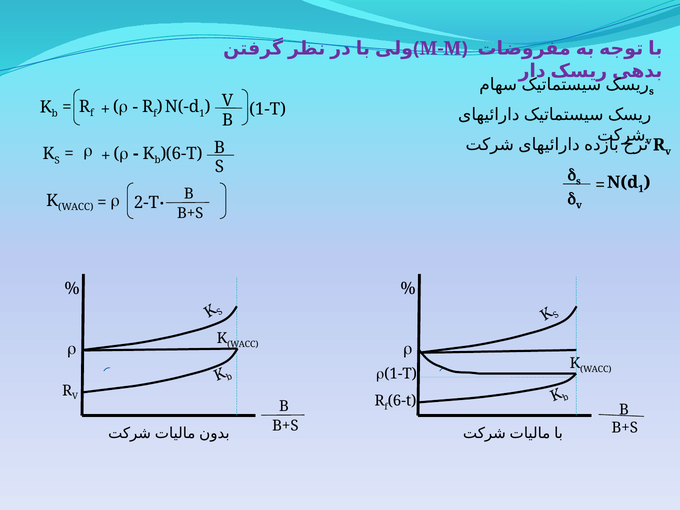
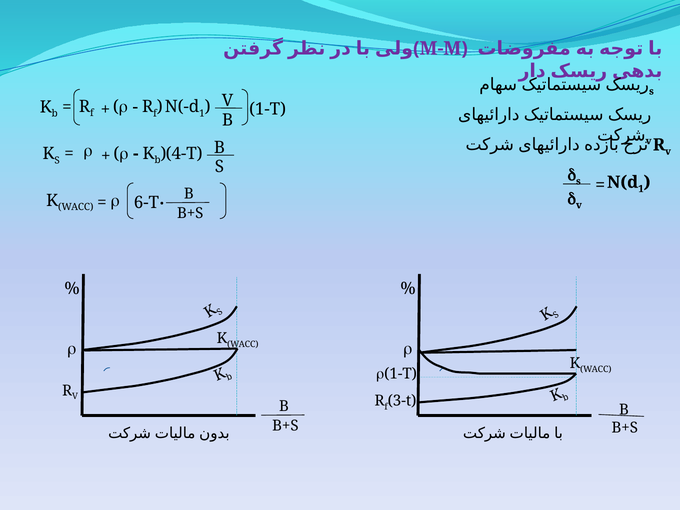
6-T: 6-T -> 4-T (184, 154)
2-T: 2-T -> 6-T (146, 203)
6-t: 6-t -> 3-t (402, 401)
